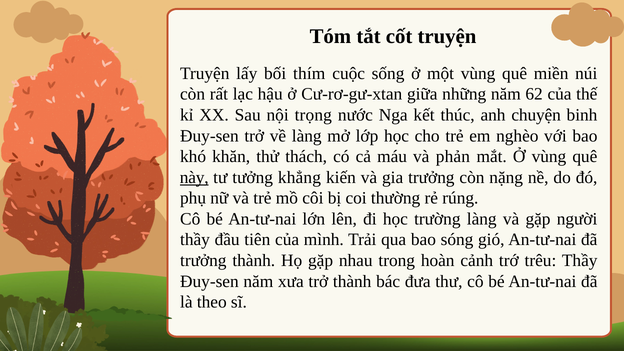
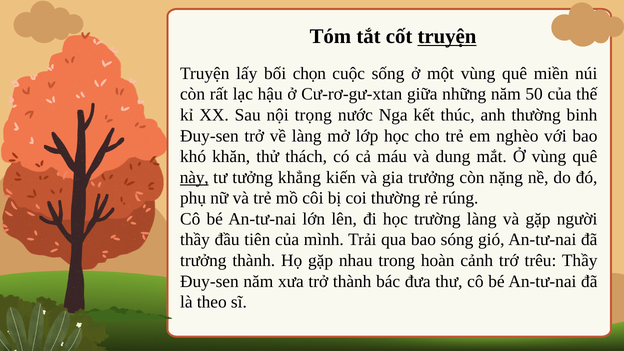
truyện underline: none -> present (447, 37)
thím: thím -> chọn (309, 73)
62: 62 -> 50 (534, 94)
anh chuyện: chuyện -> thường (536, 115)
phản: phản -> dung (453, 157)
